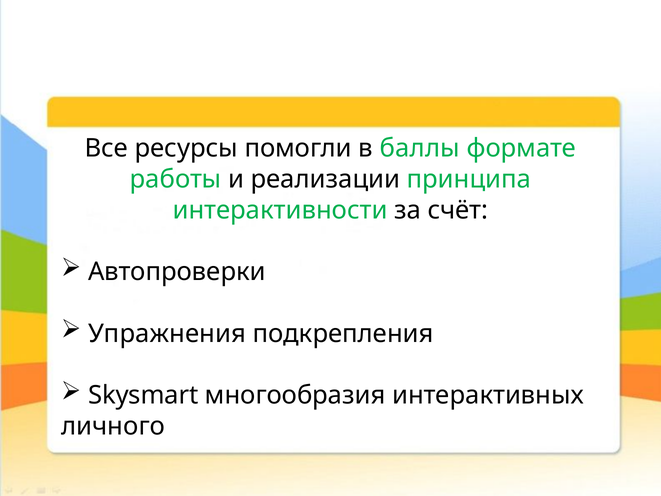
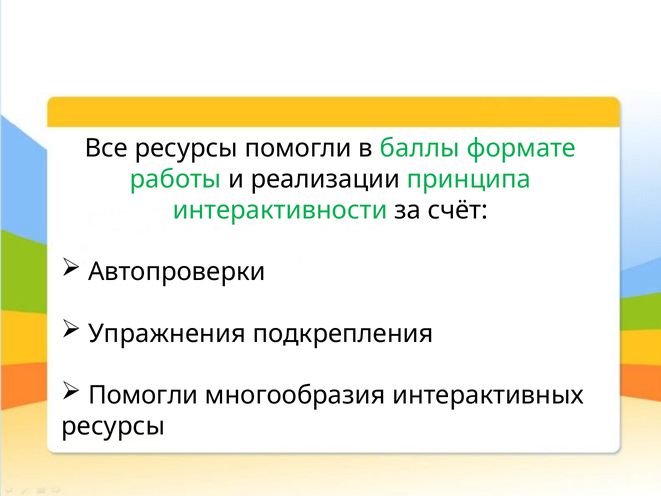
Skysmart: Skysmart -> Помогли (143, 395)
личного: личного -> ресурсы (113, 426)
